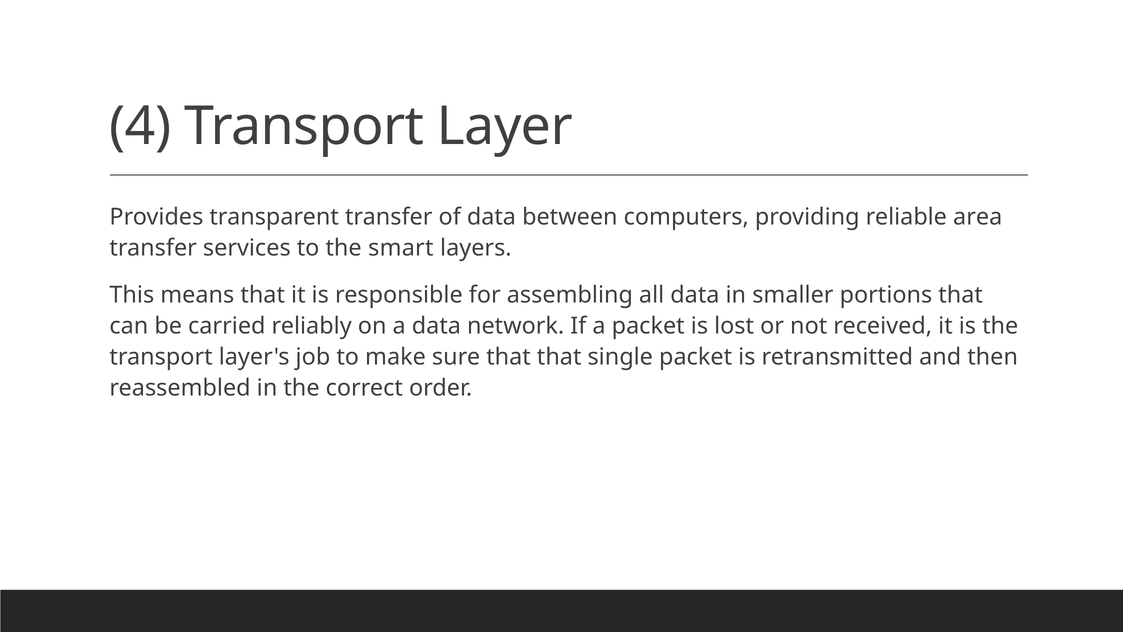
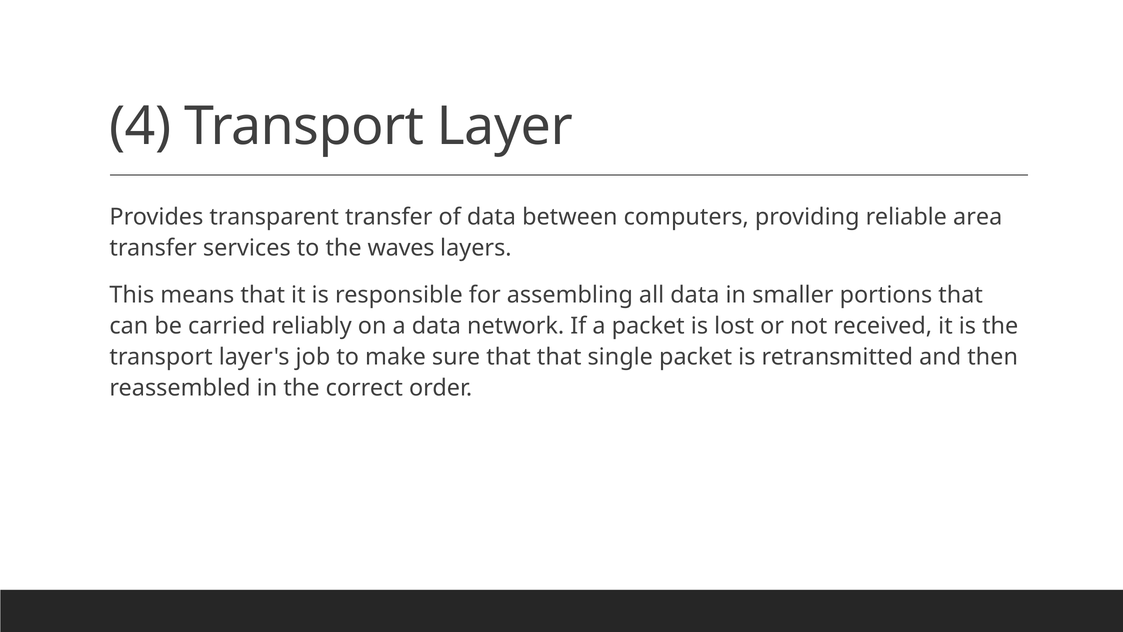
smart: smart -> waves (401, 248)
